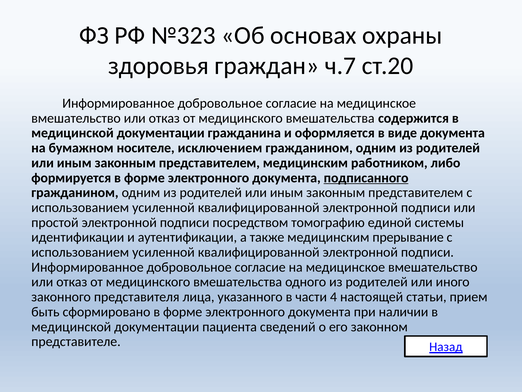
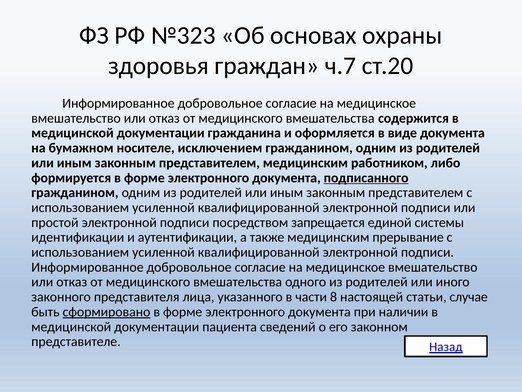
томографию: томографию -> запрещается (328, 222)
4: 4 -> 8 (334, 297)
прием: прием -> случае (469, 297)
сформировано underline: none -> present (106, 311)
